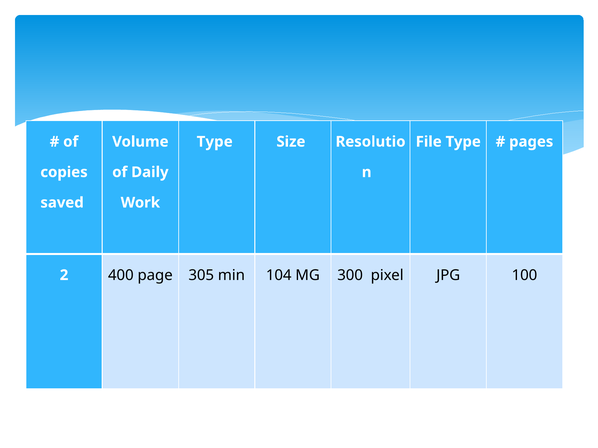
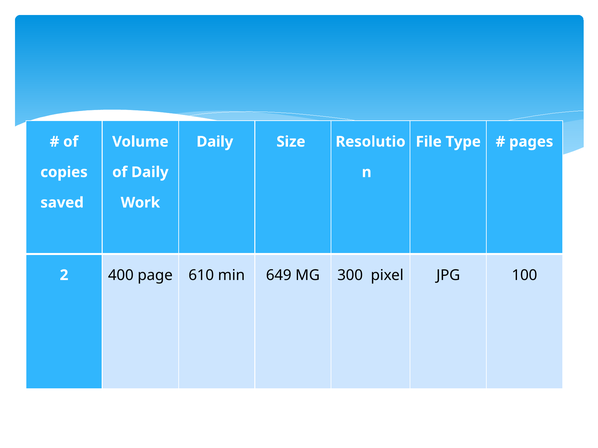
Type: Type -> Daily (215, 142)
305: 305 -> 610 (201, 275)
104: 104 -> 649 (279, 275)
